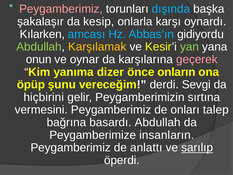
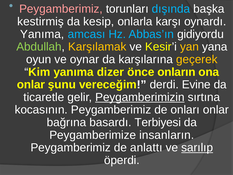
şakalaşır: şakalaşır -> kestirmiş (41, 22)
Kılarken: Kılarken -> Yanıma (42, 34)
yan colour: light green -> yellow (189, 47)
onun: onun -> oyun (39, 59)
geçerek colour: pink -> yellow (197, 59)
öpüp: öpüp -> onlar (31, 84)
Sevgi: Sevgi -> Evine (196, 84)
hiçbirini: hiçbirini -> ticaretle (44, 97)
Peygamberimizin underline: none -> present (140, 97)
vermesini: vermesini -> kocasının (41, 110)
onları talep: talep -> onlar (216, 110)
basardı Abdullah: Abdullah -> Terbiyesi (158, 122)
